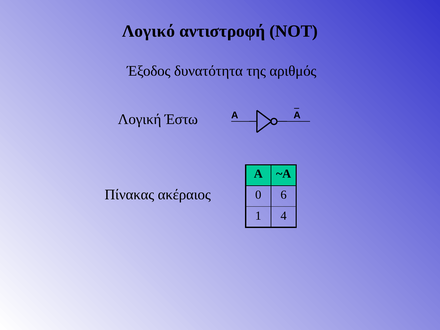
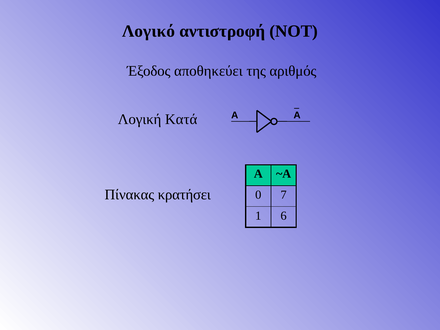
δυνατότητα: δυνατότητα -> αποθηκεύει (208, 71)
Έστω: Έστω -> Κατά (181, 119)
ακέραιος: ακέραιος -> κρατήσει (184, 194)
6: 6 -> 7 (284, 195)
4: 4 -> 6 (284, 216)
